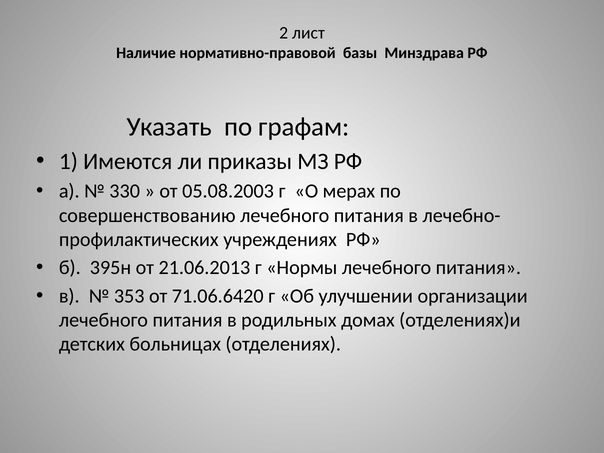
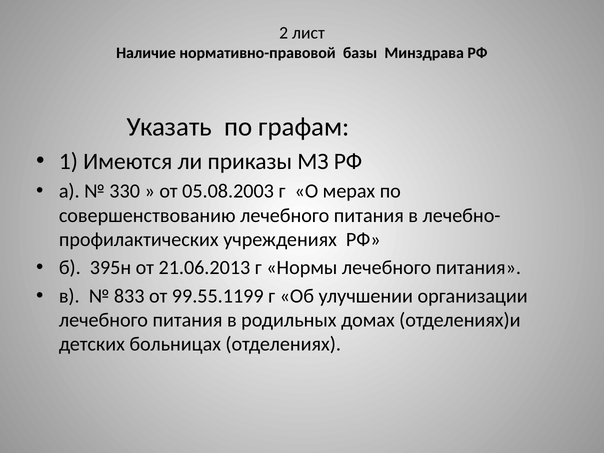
353: 353 -> 833 (129, 296)
71.06.6420: 71.06.6420 -> 99.55.1199 (218, 296)
